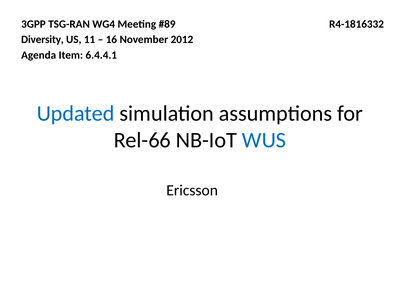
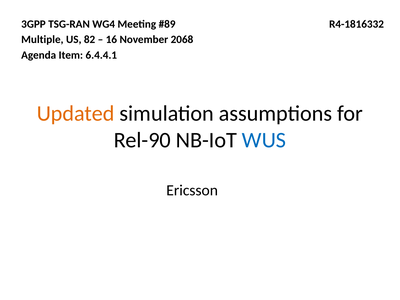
Diversity: Diversity -> Multiple (42, 40)
11: 11 -> 82 (90, 40)
2012: 2012 -> 2068 (182, 40)
Updated colour: blue -> orange (76, 114)
Rel-66: Rel-66 -> Rel-90 (142, 140)
